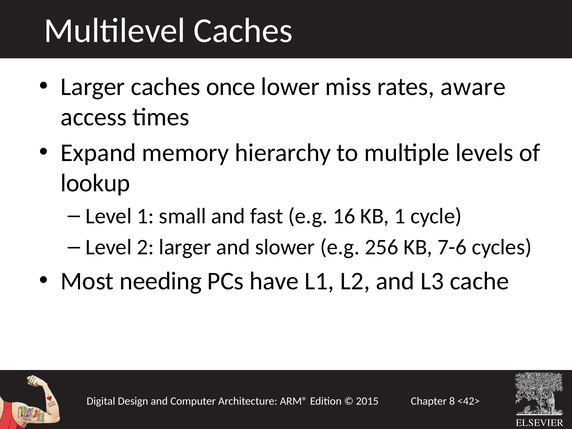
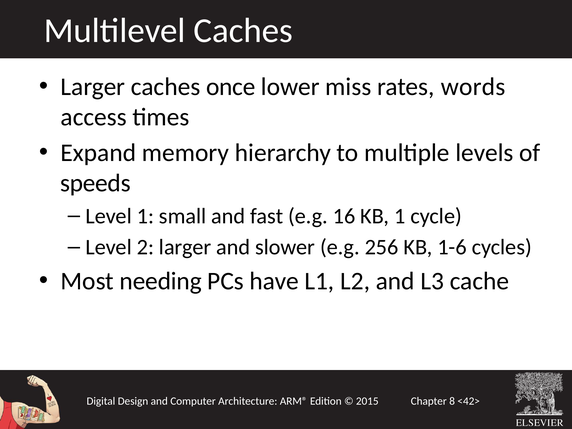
aware: aware -> words (473, 87)
lookup: lookup -> speeds (95, 183)
7-6: 7-6 -> 1-6 (452, 247)
